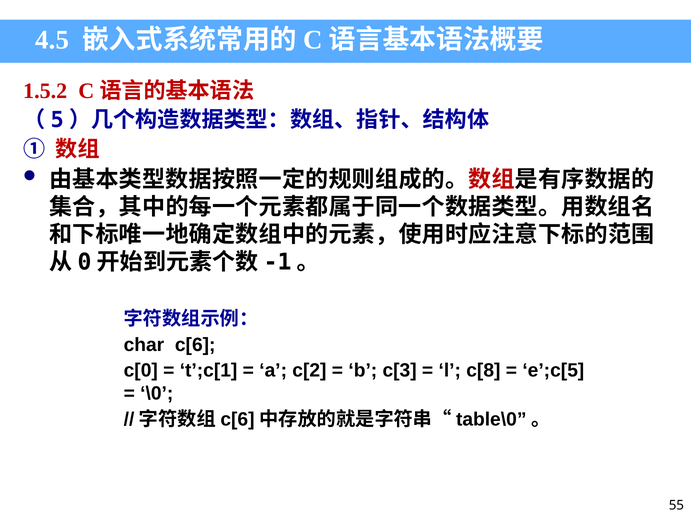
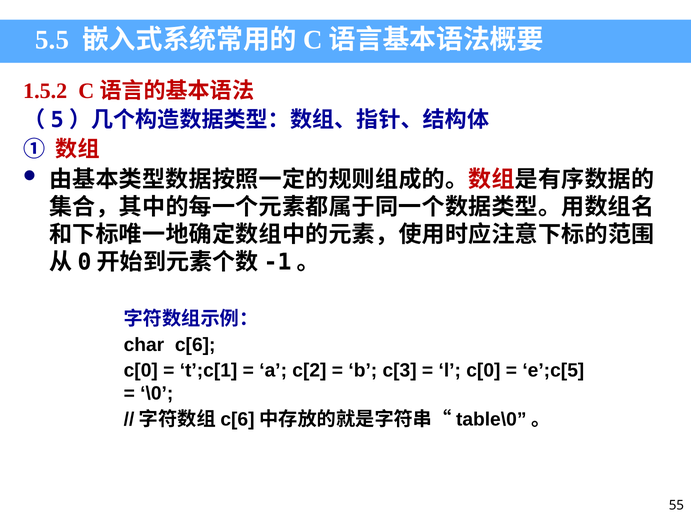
4.5: 4.5 -> 5.5 (52, 40)
l c[8: c[8 -> c[0 (483, 371)
